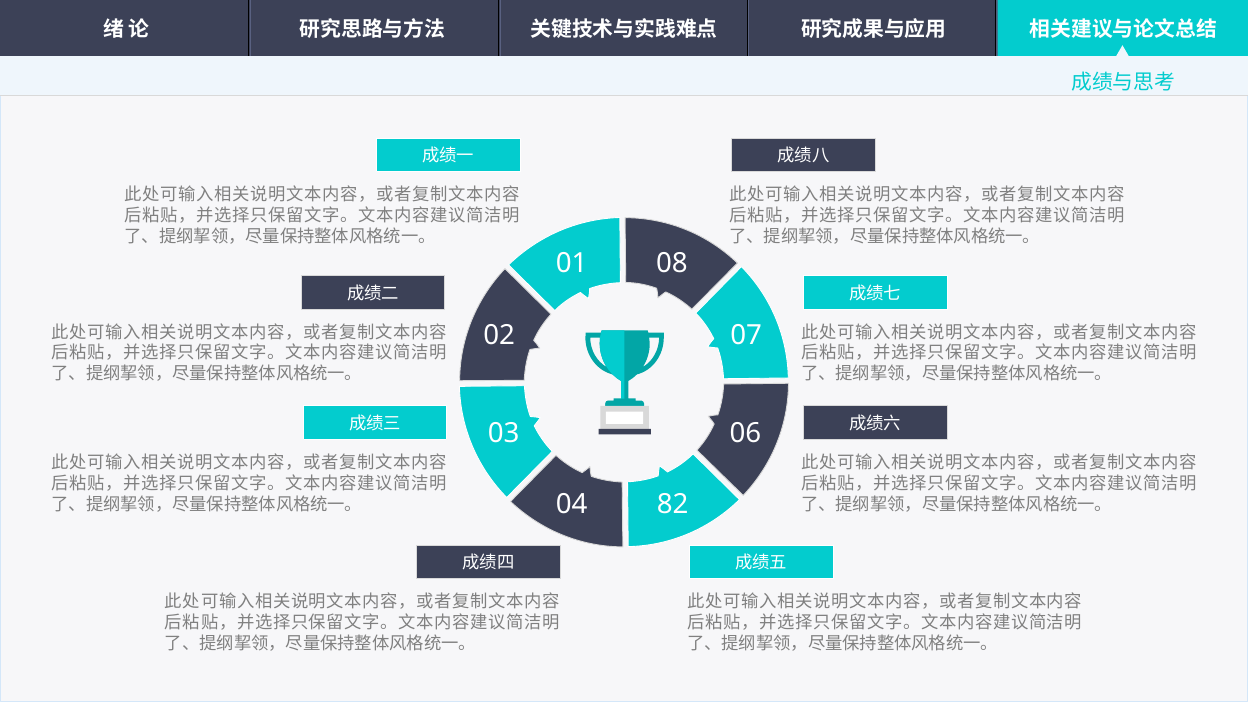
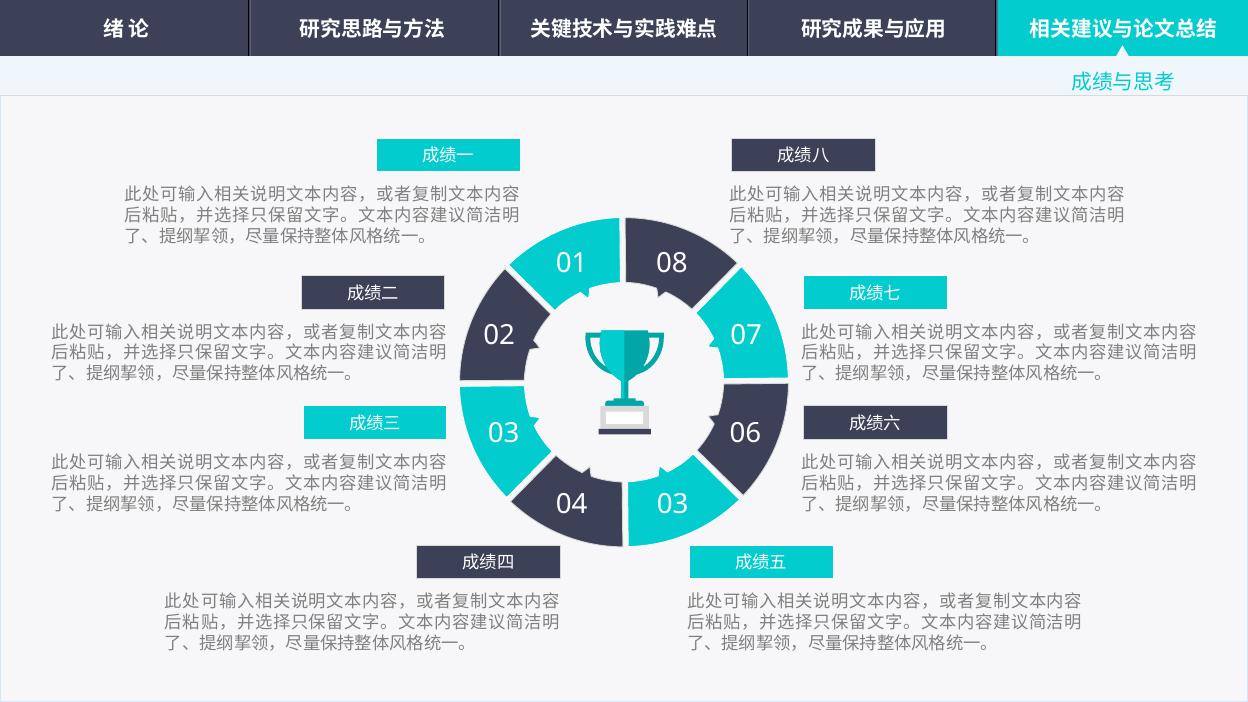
04 82: 82 -> 03 (673, 504)
